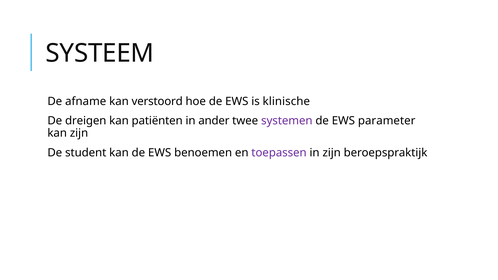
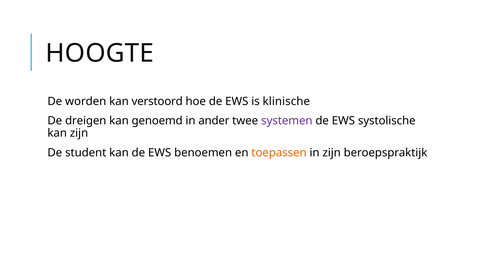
SYSTEEM: SYSTEEM -> HOOGTE (100, 53)
afname: afname -> worden (86, 101)
patiënten: patiënten -> genoemd (157, 121)
parameter: parameter -> systolische (387, 121)
toepassen colour: purple -> orange (279, 153)
